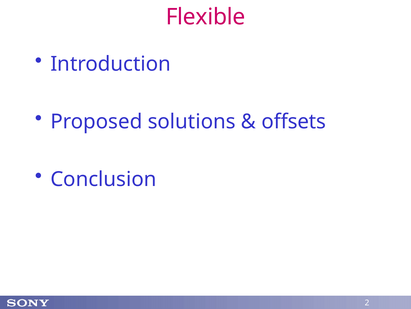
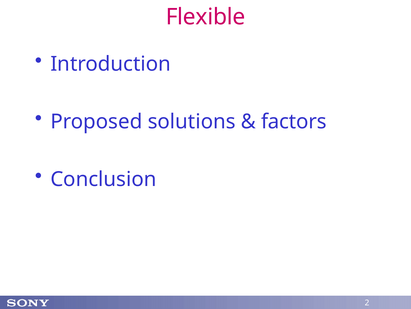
offsets: offsets -> factors (294, 121)
